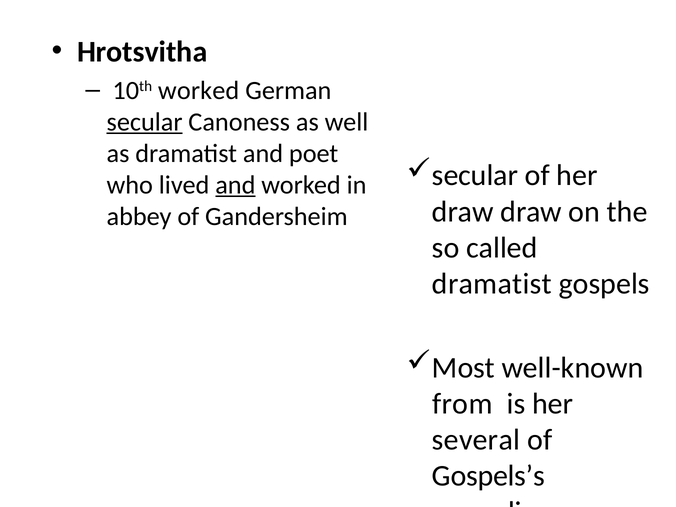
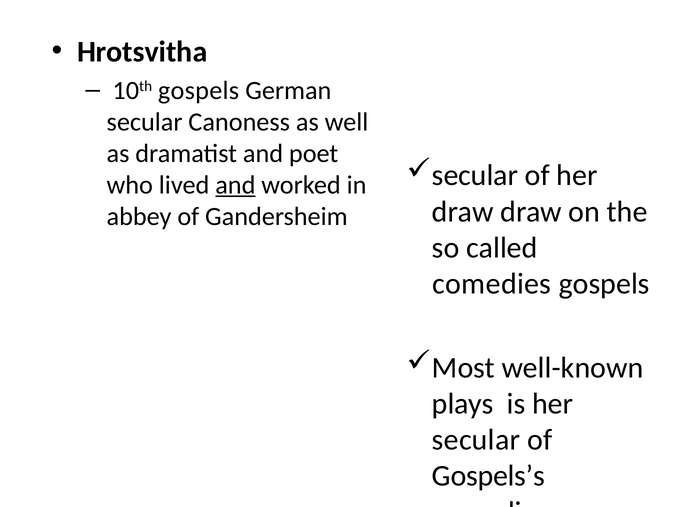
10th worked: worked -> gospels (199, 90)
secular underline: present -> none (145, 122)
dramatist: dramatist -> comedies (492, 284)
from: from -> plays (463, 404)
several: several -> secular (476, 440)
